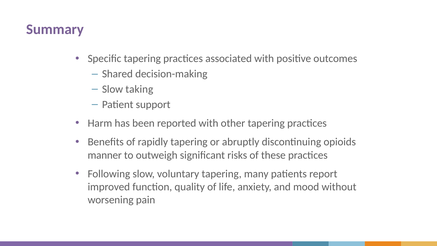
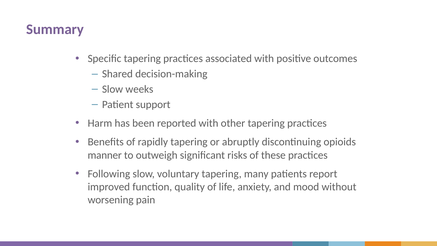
taking: taking -> weeks (139, 89)
